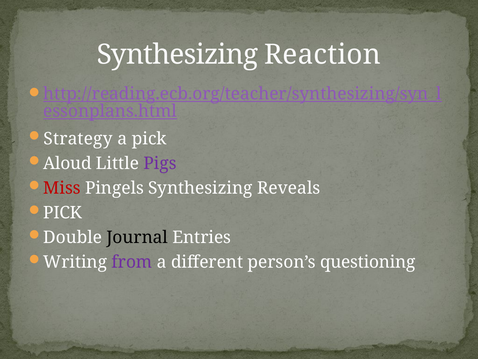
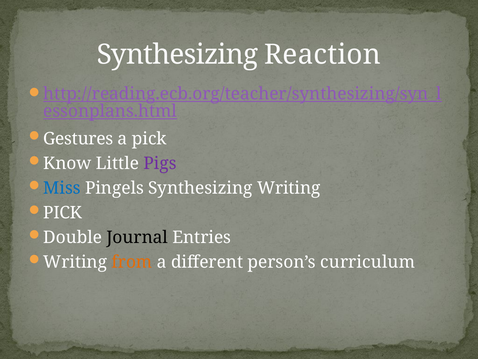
Strategy: Strategy -> Gestures (78, 138)
Aloud: Aloud -> Know (67, 163)
Miss colour: red -> blue (62, 188)
Synthesizing Reveals: Reveals -> Writing (289, 188)
from colour: purple -> orange (132, 262)
questioning: questioning -> curriculum (368, 262)
